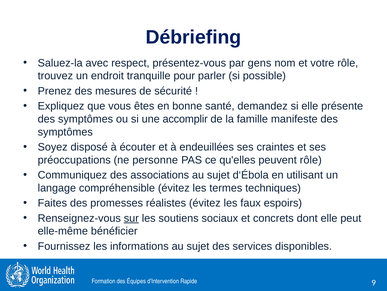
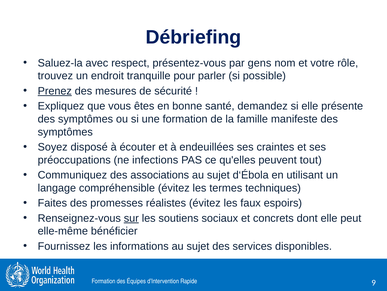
Prenez underline: none -> present (55, 91)
une accomplir: accomplir -> formation (185, 119)
personne: personne -> infections (155, 160)
peuvent rôle: rôle -> tout (311, 160)
